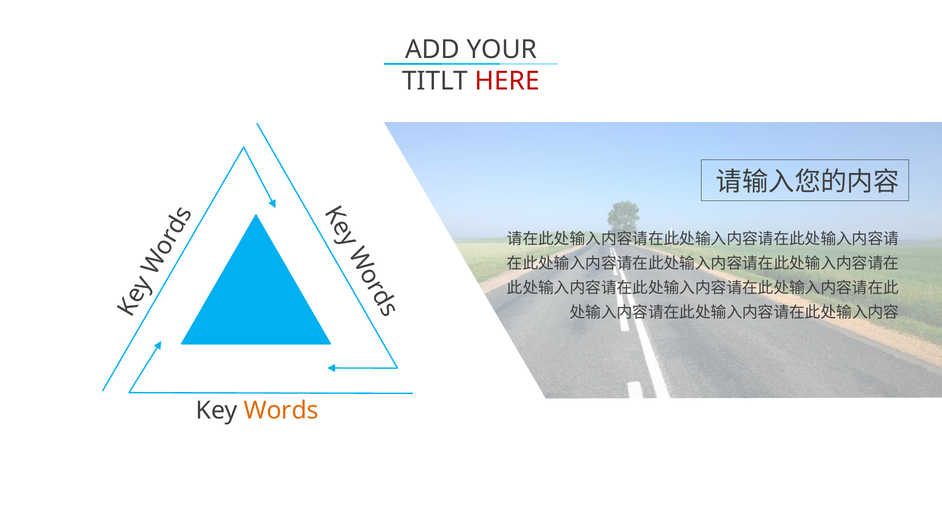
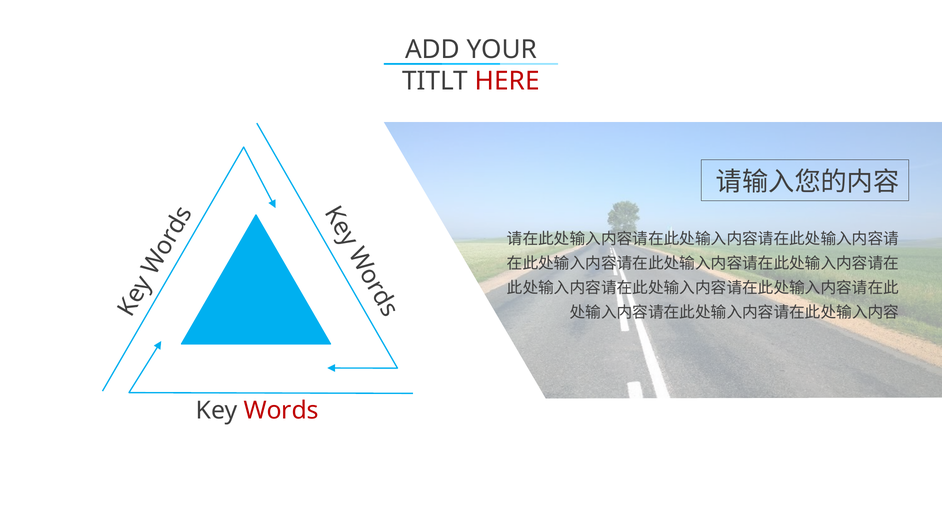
Words colour: orange -> red (281, 410)
